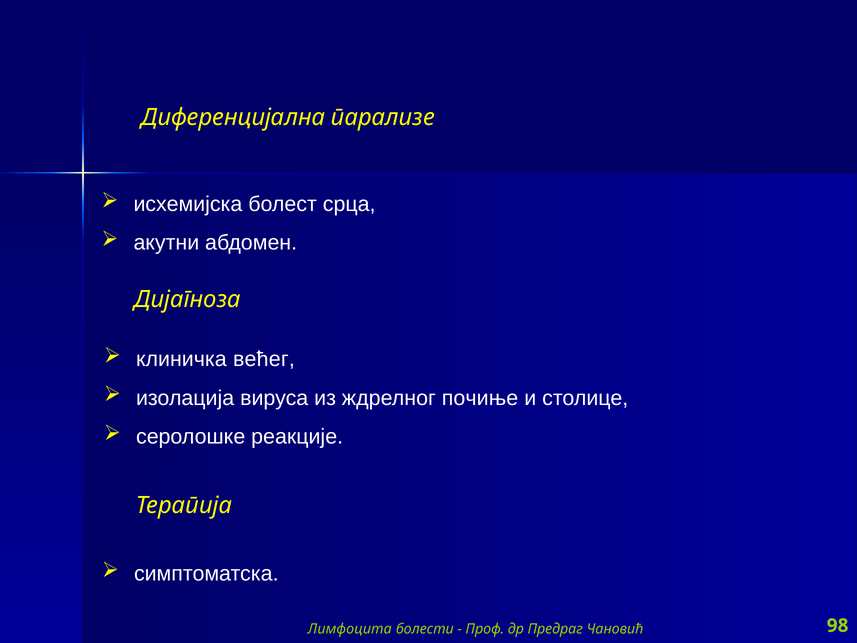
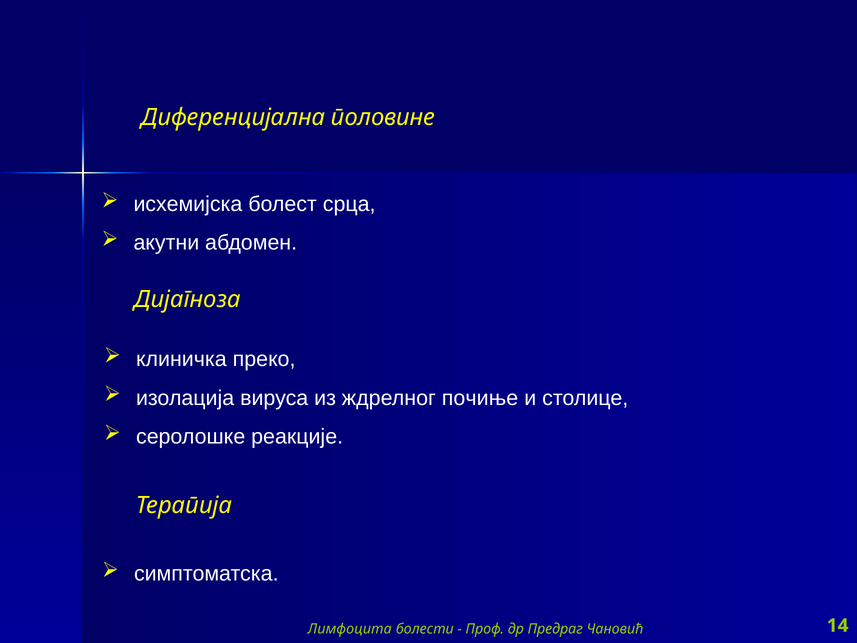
парализе: парализе -> половине (383, 117)
већег: већег -> преко (264, 359)
98: 98 -> 14 (838, 625)
